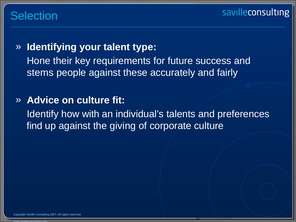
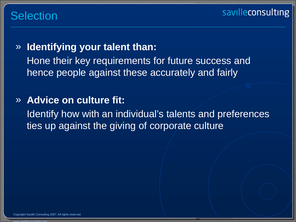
type: type -> than (145, 47)
stems: stems -> hence (40, 73)
find: find -> ties (35, 126)
